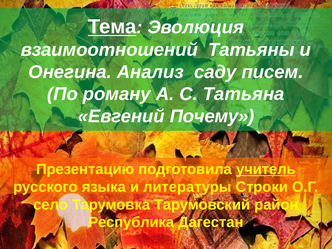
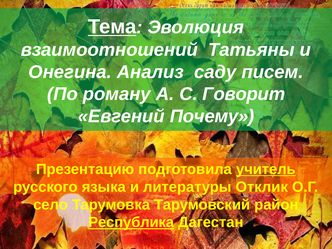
Татьяна: Татьяна -> Говорит (244, 94)
Строки: Строки -> Отклик (262, 187)
Республика underline: none -> present (131, 222)
